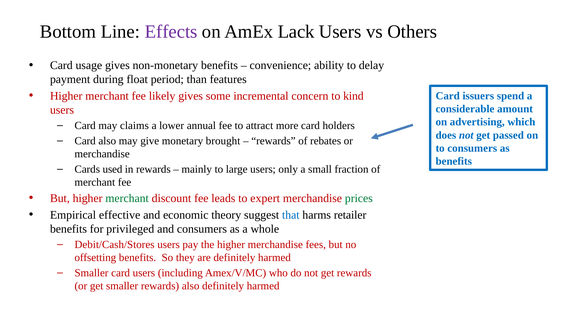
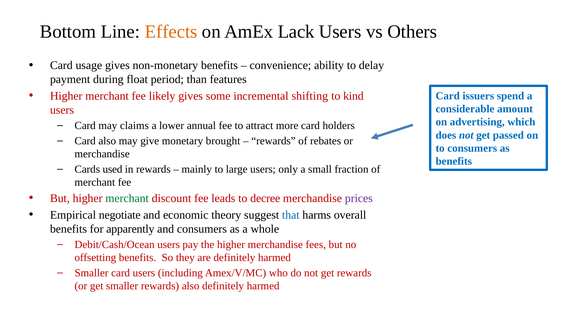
Effects colour: purple -> orange (171, 32)
concern: concern -> shifting (310, 96)
expert: expert -> decree (265, 199)
prices colour: green -> purple (359, 199)
effective: effective -> negotiate (120, 215)
retailer: retailer -> overall (350, 215)
privileged: privileged -> apparently (130, 229)
Debit/Cash/Stores: Debit/Cash/Stores -> Debit/Cash/Ocean (115, 245)
